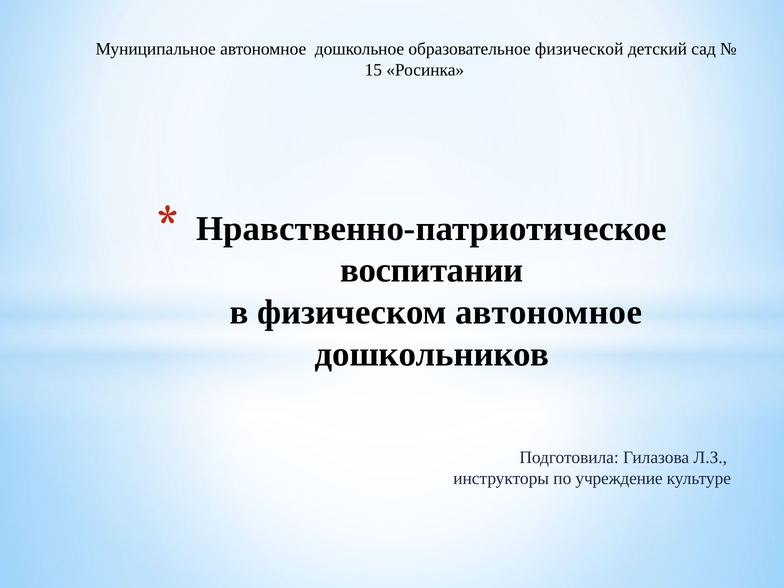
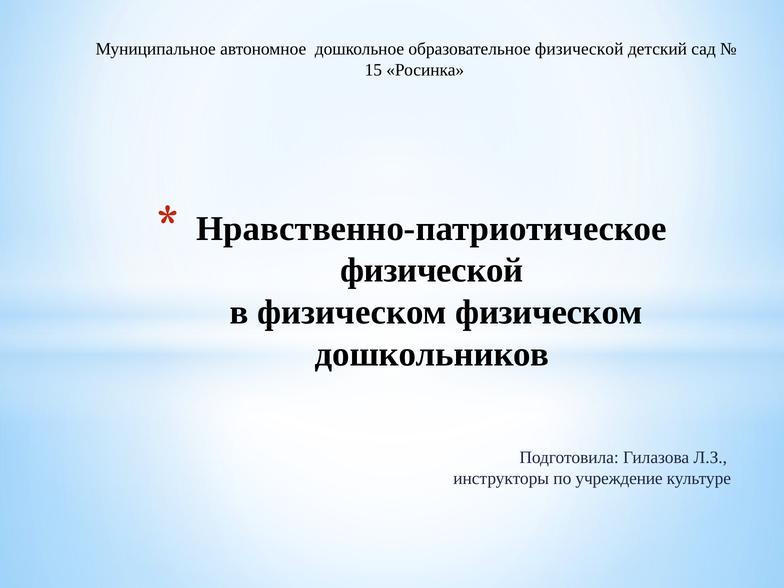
воспитании: воспитании -> физической (432, 270)
физическом автономное: автономное -> физическом (549, 312)
